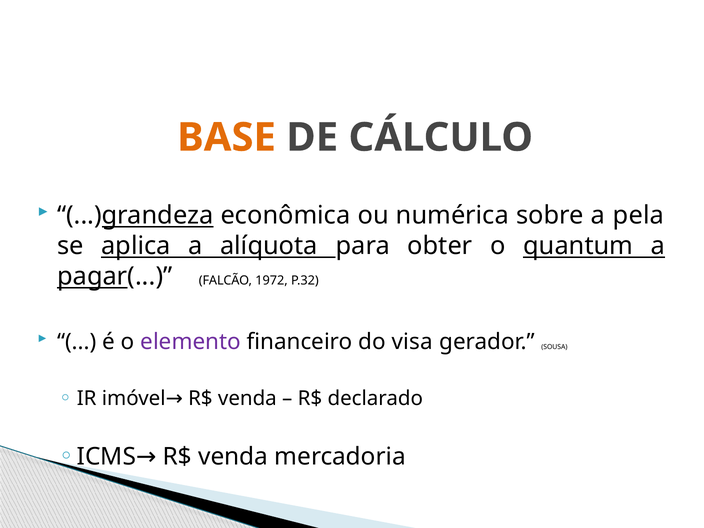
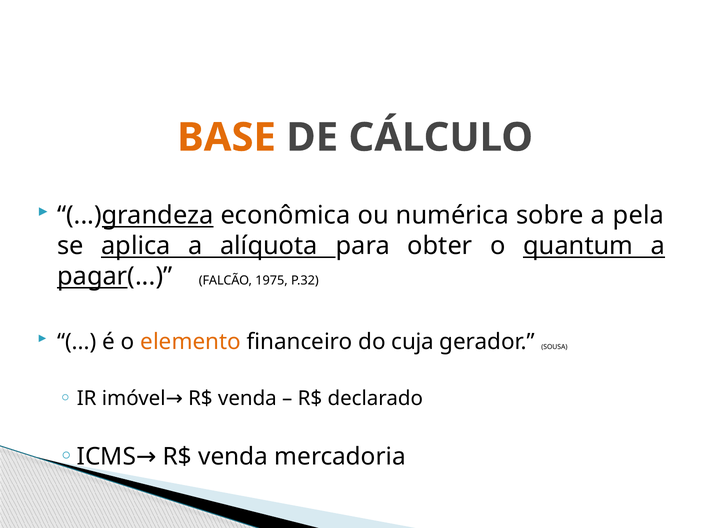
1972: 1972 -> 1975 (272, 280)
elemento colour: purple -> orange (191, 342)
visa: visa -> cuja (413, 342)
